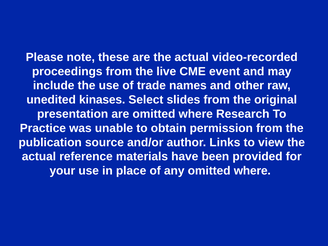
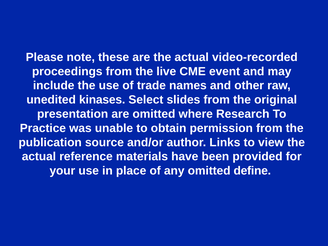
any omitted where: where -> define (252, 171)
